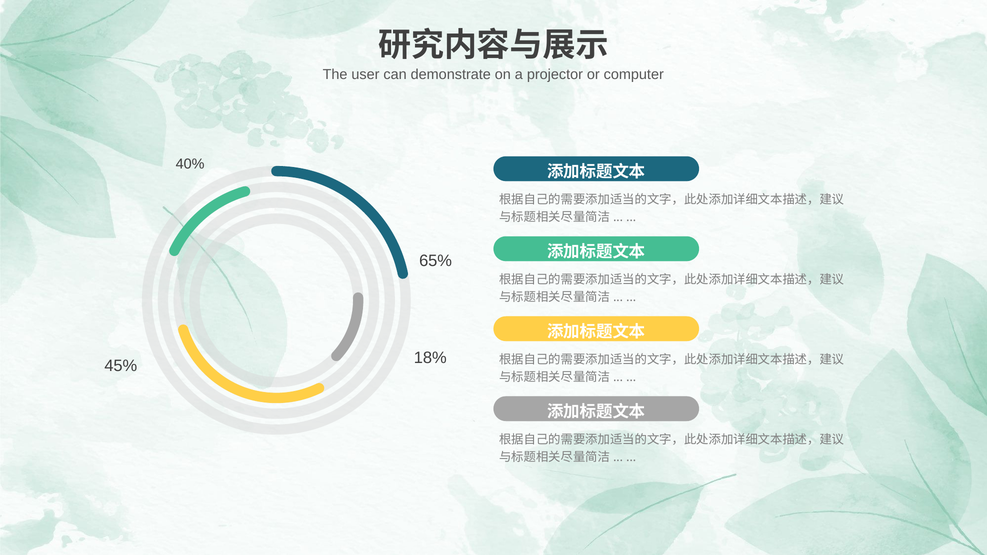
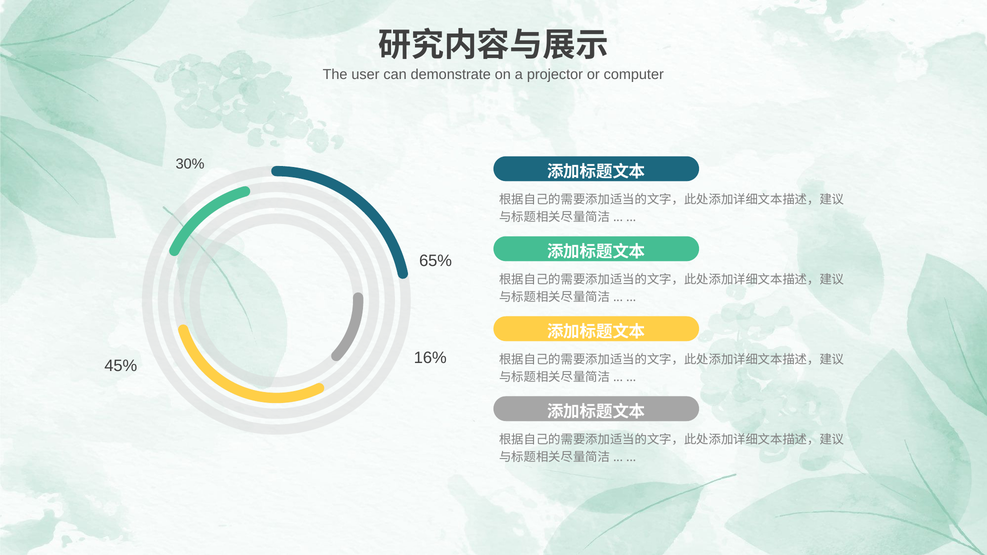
40%: 40% -> 30% (190, 164)
18%: 18% -> 16% (430, 358)
